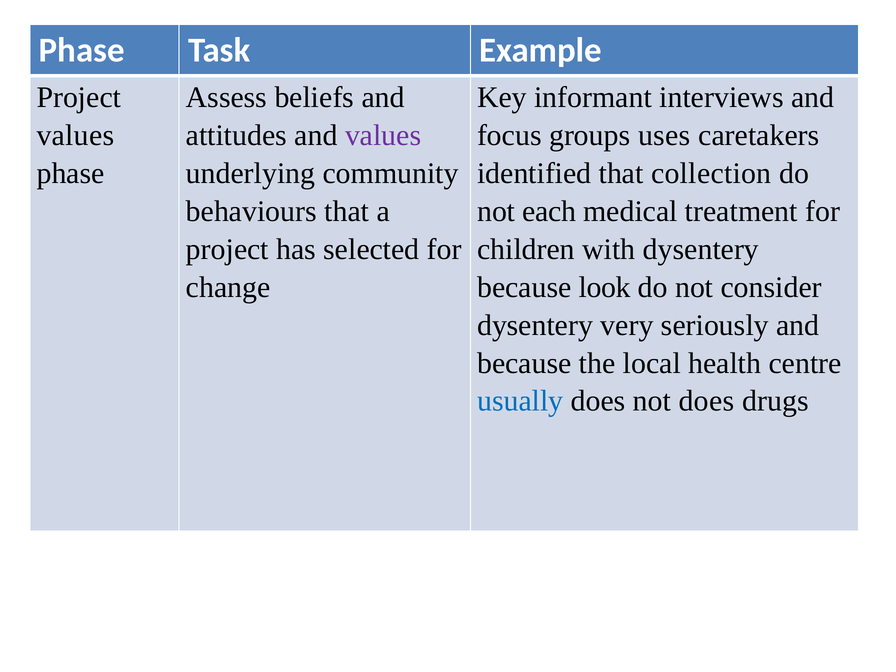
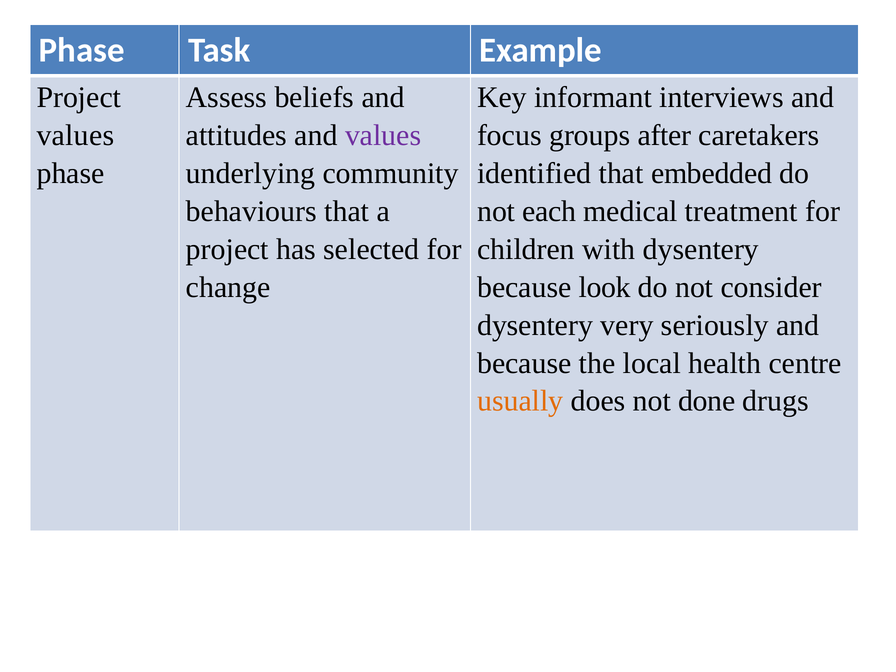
uses: uses -> after (665, 135)
collection: collection -> embedded (712, 173)
usually colour: blue -> orange (520, 401)
not does: does -> done (707, 401)
